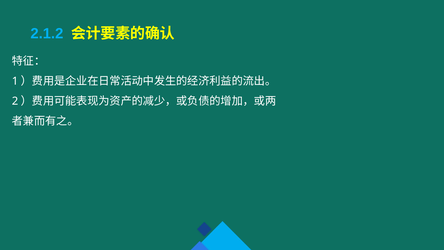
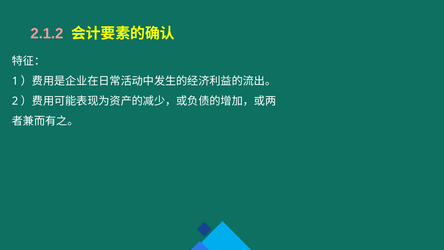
2.1.2 colour: light blue -> pink (47, 33)
